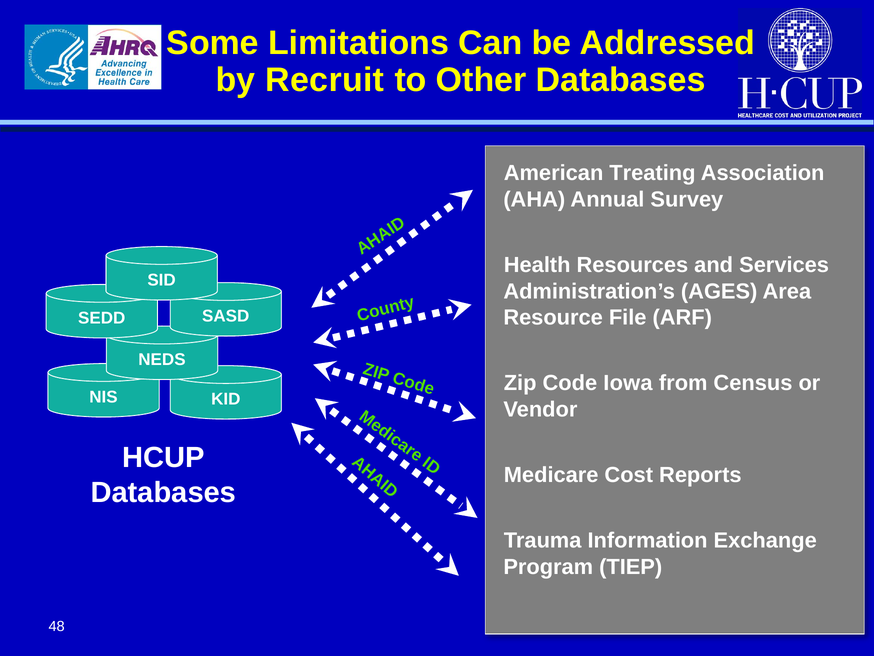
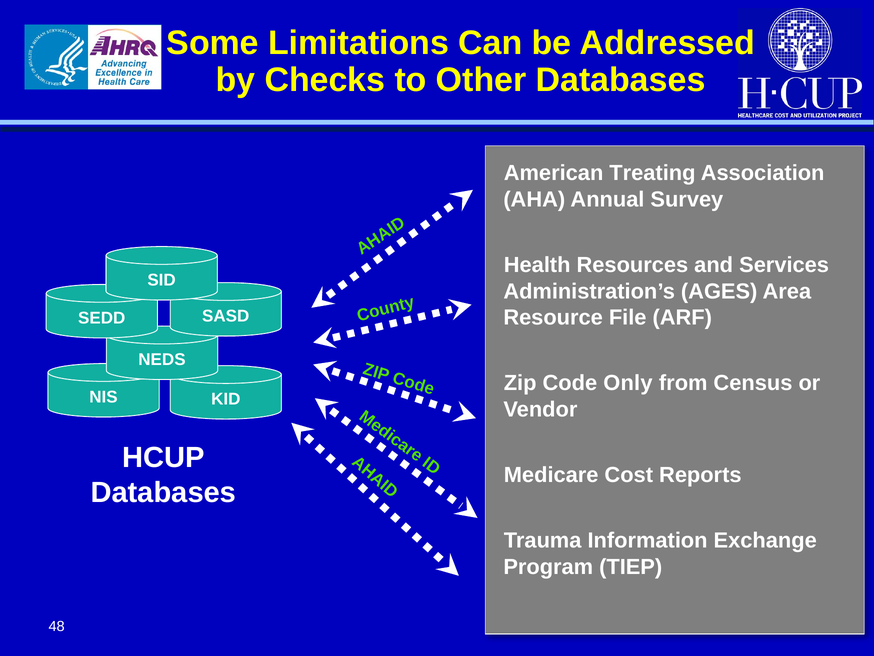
Recruit: Recruit -> Checks (325, 80)
Iowa: Iowa -> Only (628, 383)
